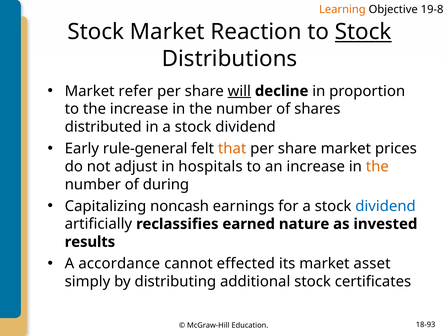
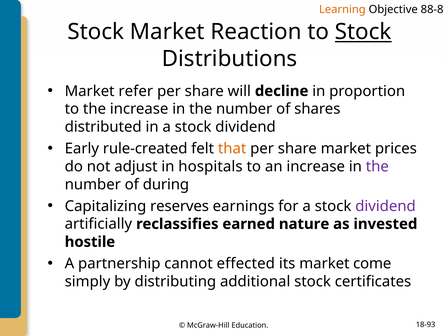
19-8: 19-8 -> 88-8 (432, 10)
will underline: present -> none (239, 91)
rule-general: rule-general -> rule-created (145, 149)
the colour: orange -> purple (377, 166)
noncash: noncash -> reserves (180, 206)
dividend colour: blue -> purple (386, 206)
results: results -> hostile (90, 242)
accordance: accordance -> partnership (119, 264)
asset: asset -> come (372, 264)
